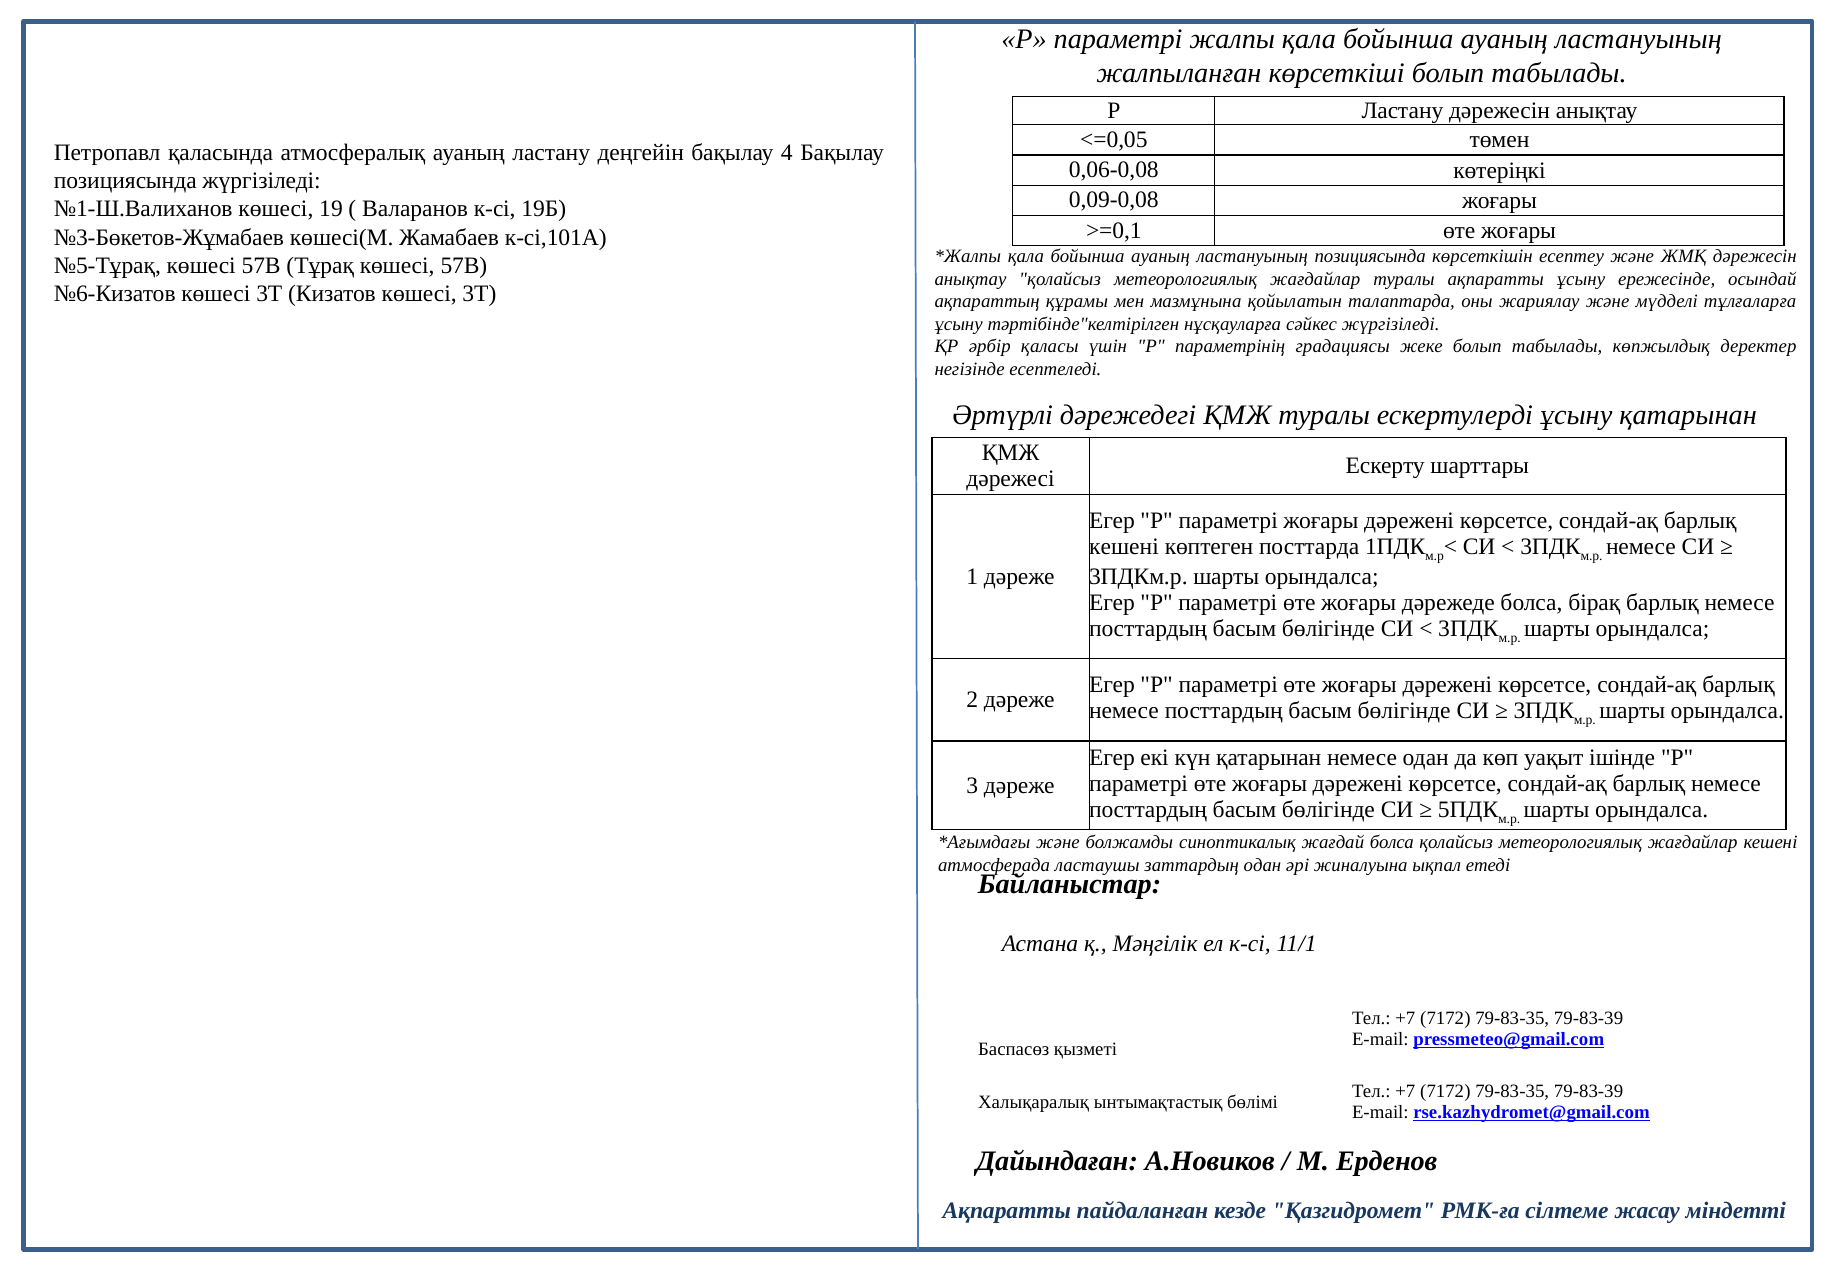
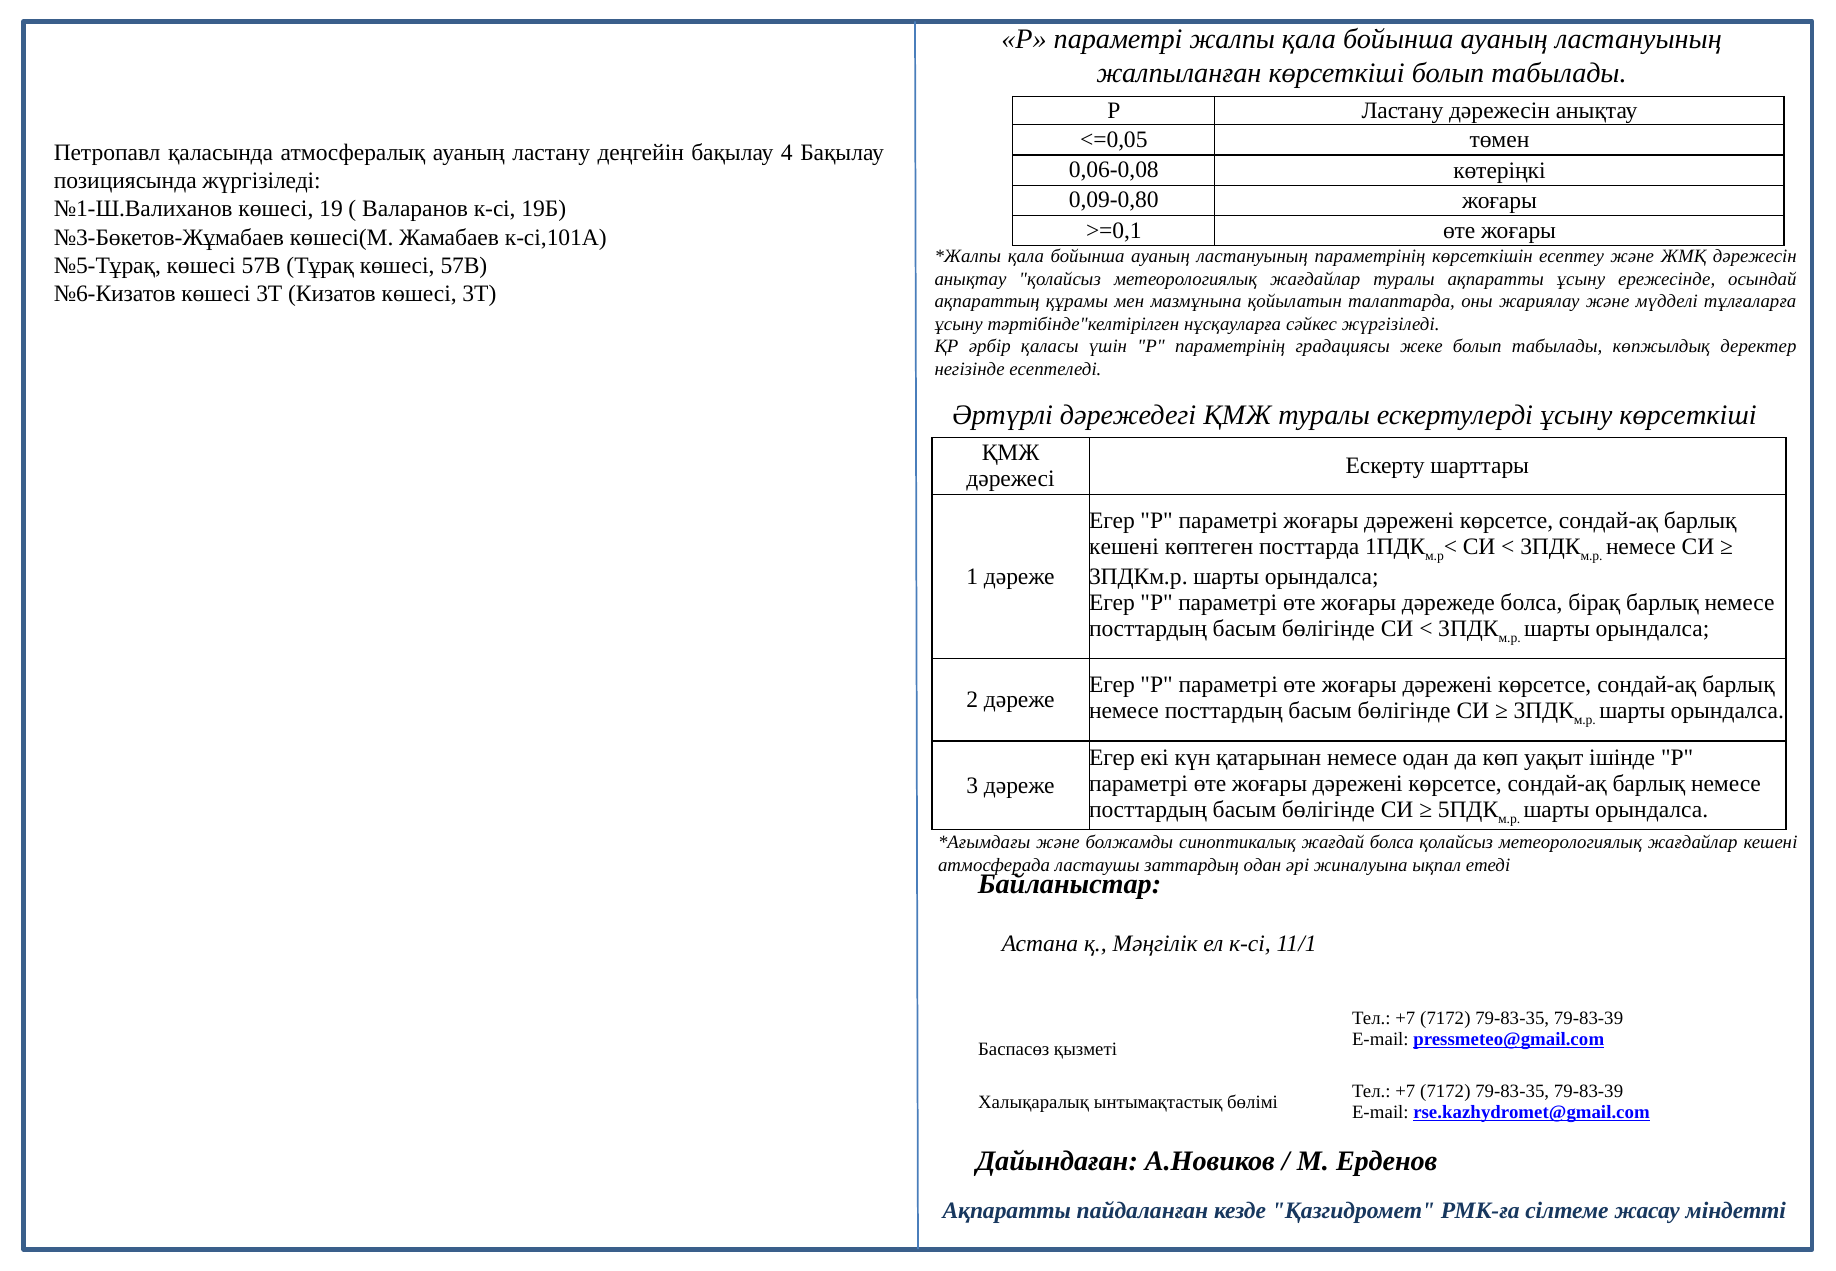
0,09-0,08: 0,09-0,08 -> 0,09-0,80 (1114, 200)
ластануының позициясында: позициясында -> параметрінің (1370, 256)
ұсыну қатарынан: қатарынан -> көрсеткіші (1688, 415)
